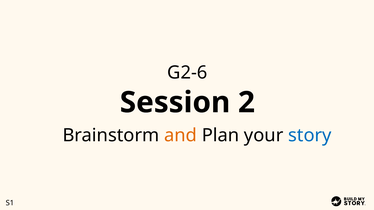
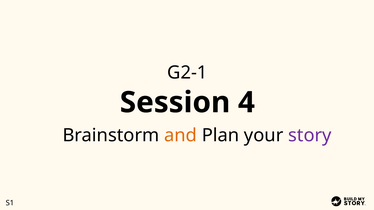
G2-6: G2-6 -> G2-1 (187, 73)
2: 2 -> 4 (246, 103)
story colour: blue -> purple (310, 136)
